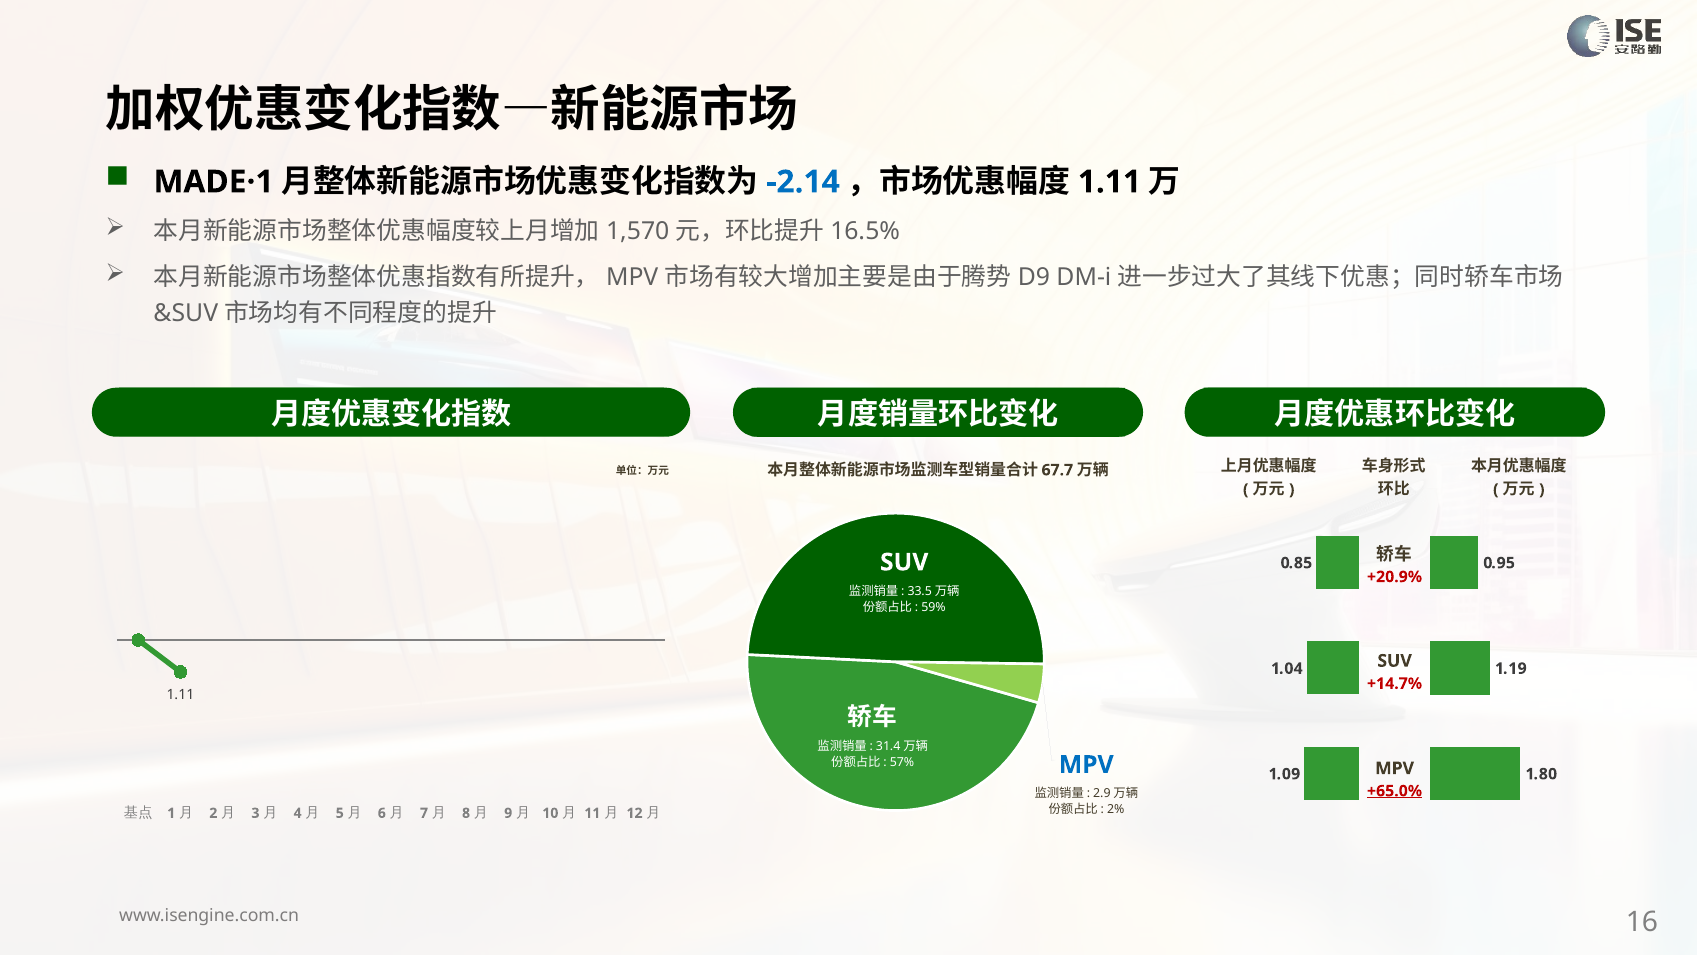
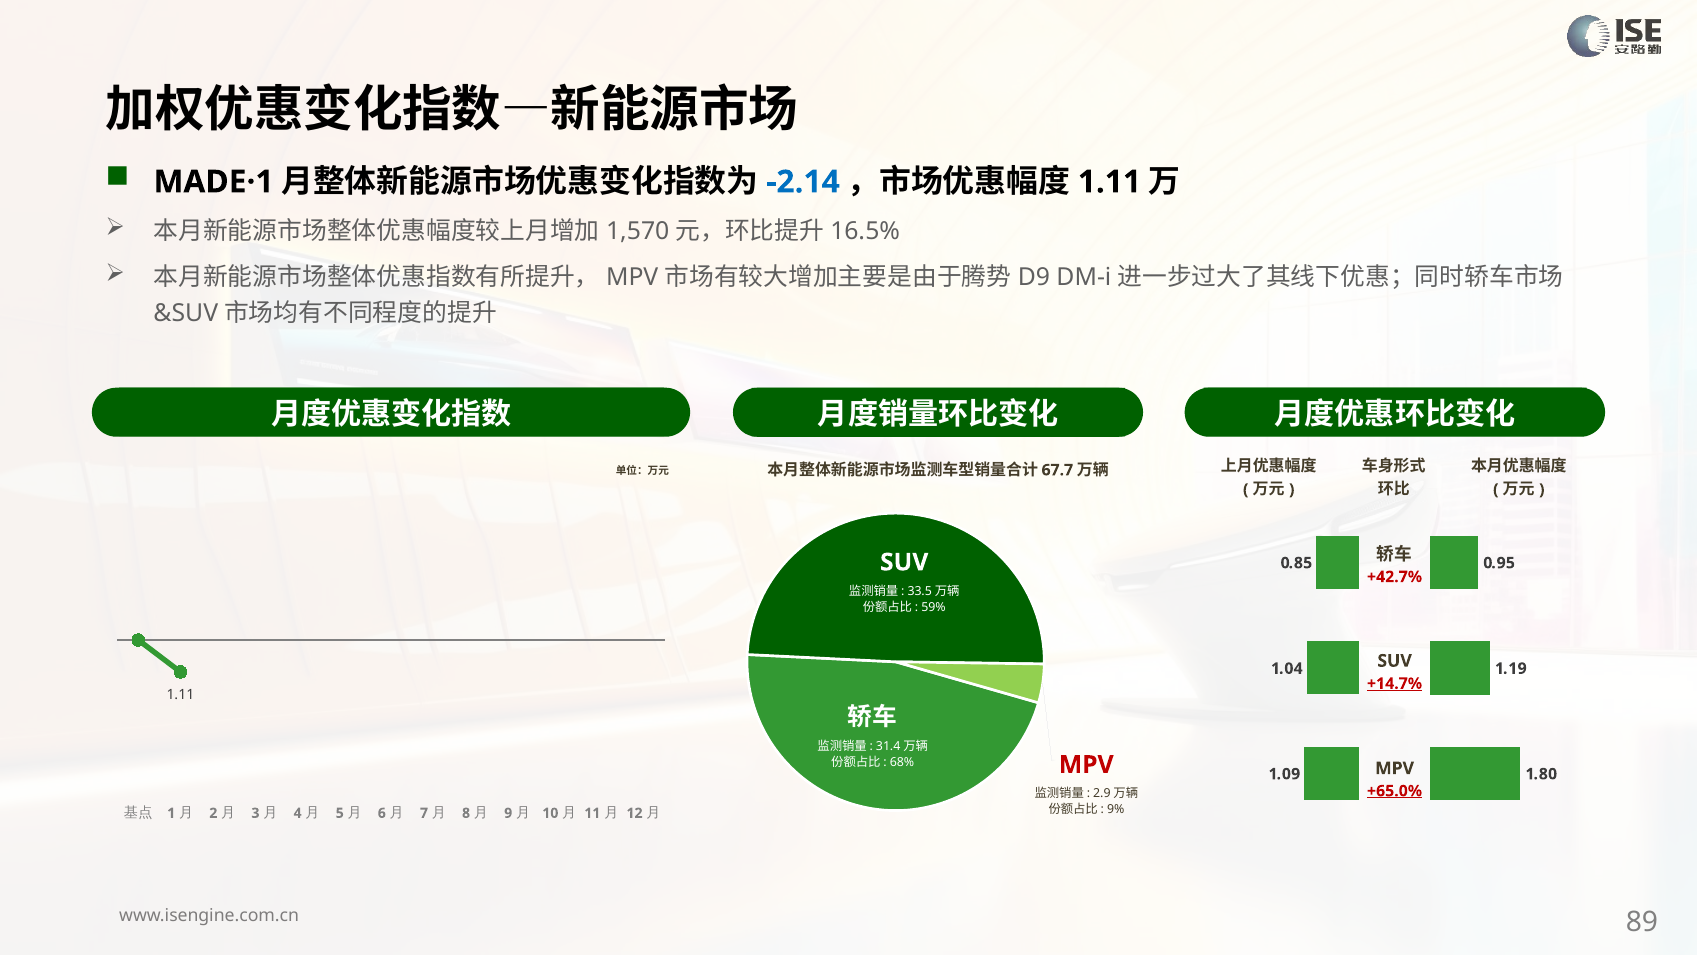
+20.9%: +20.9% -> +42.7% (1395, 577)
+14.7% underline: none -> present (1395, 683)
57%: 57% -> 68% (902, 762)
MPV colour: blue -> red (1086, 764)
2%: 2% -> 9% (1116, 809)
16: 16 -> 89 (1642, 922)
